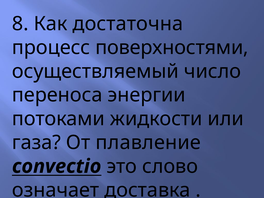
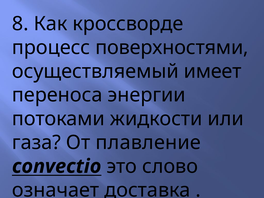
достаточна: достаточна -> кроссворде (128, 24)
число: число -> имеет (213, 71)
